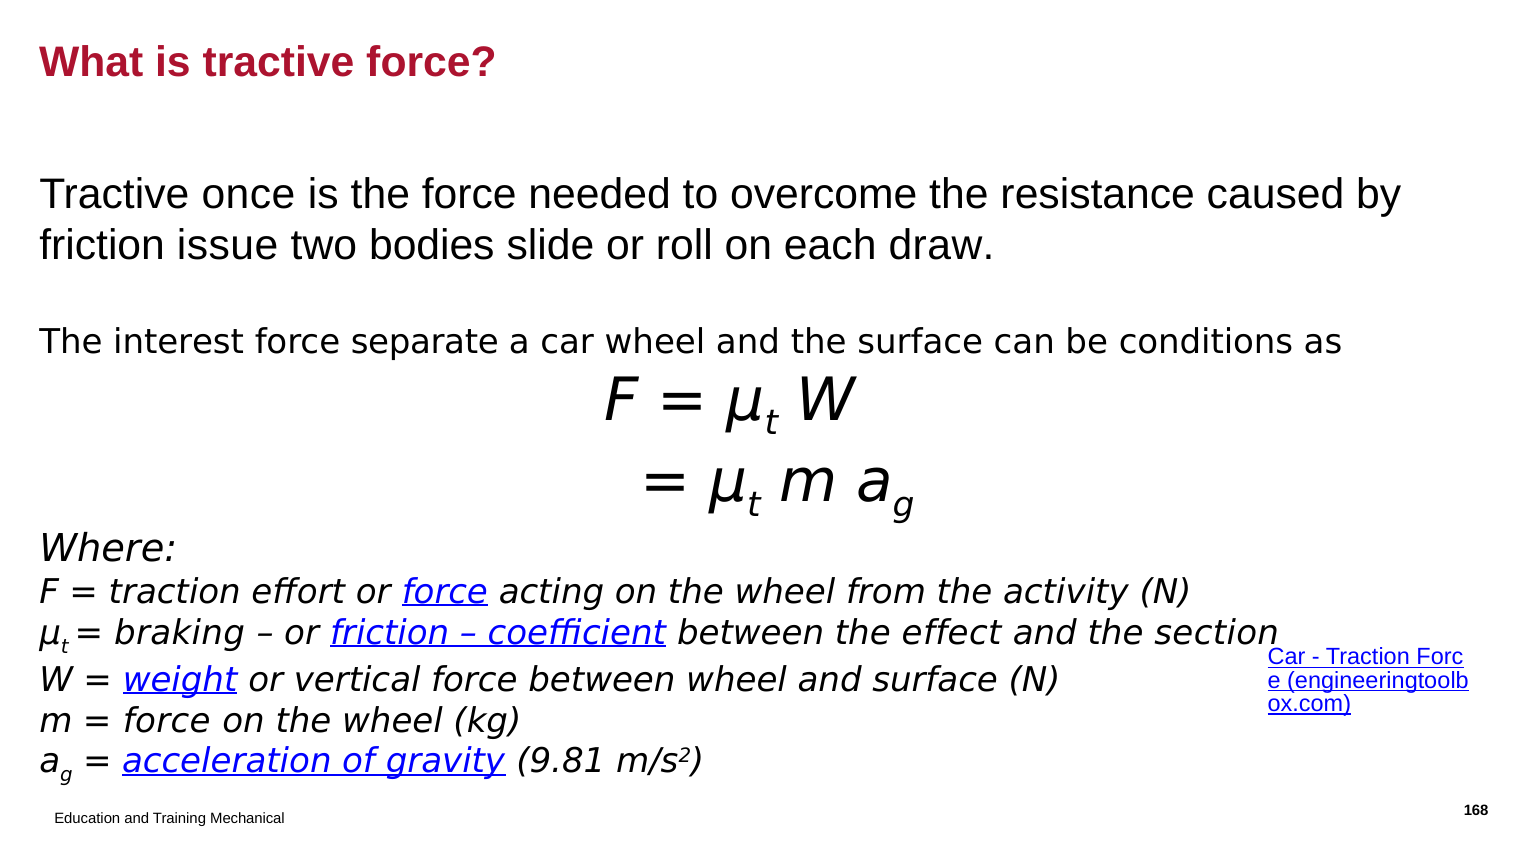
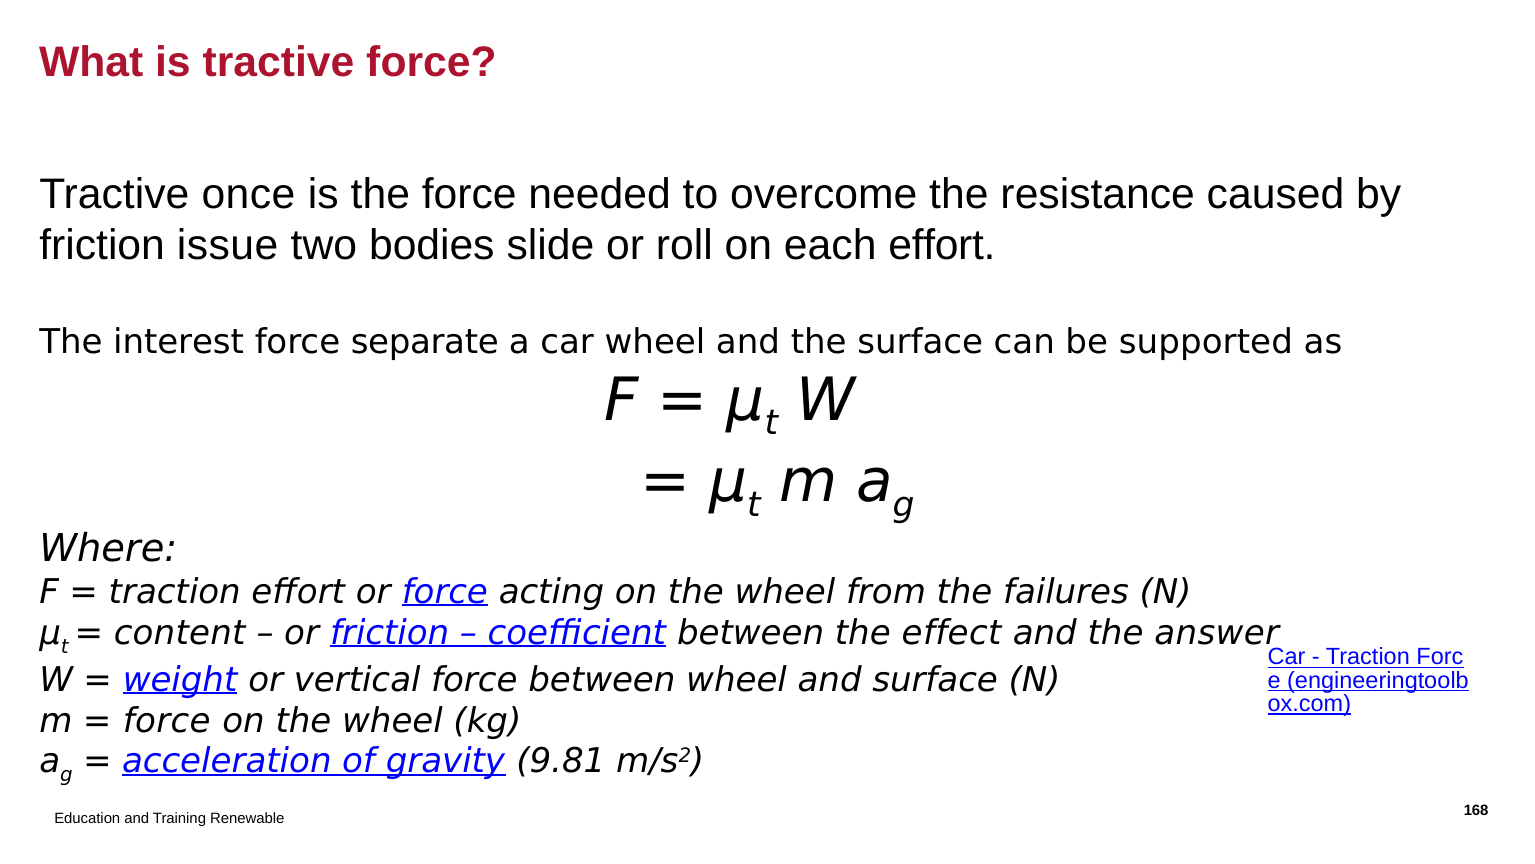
each draw: draw -> effort (942, 245)
conditions: conditions -> supported (1206, 342)
activity: activity -> failures (1066, 592)
braking: braking -> content (180, 633)
section: section -> answer (1217, 633)
Mechanical: Mechanical -> Renewable (247, 818)
